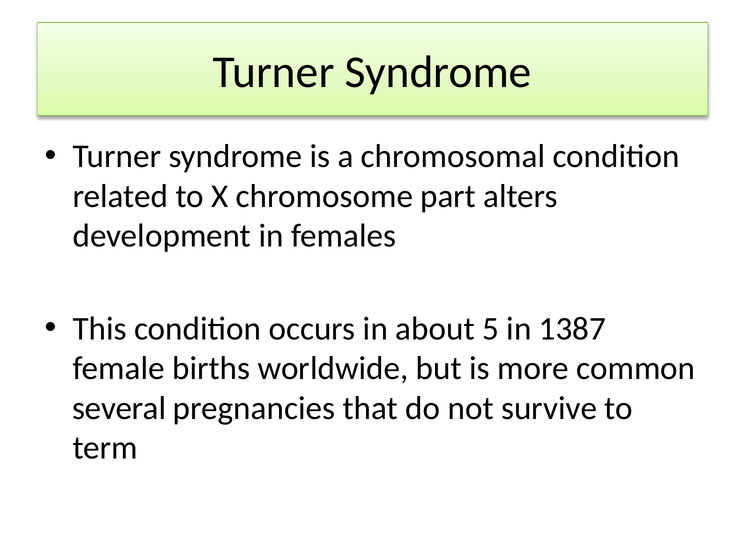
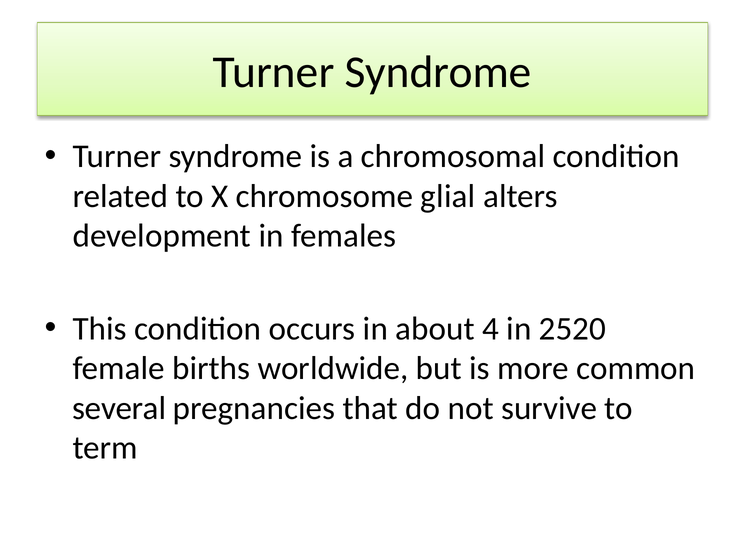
part: part -> glial (448, 196)
5: 5 -> 4 (491, 329)
1387: 1387 -> 2520 (572, 329)
